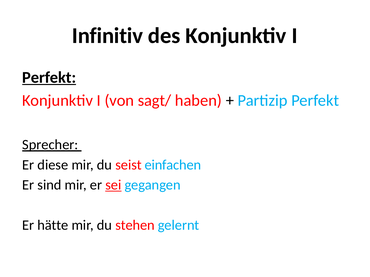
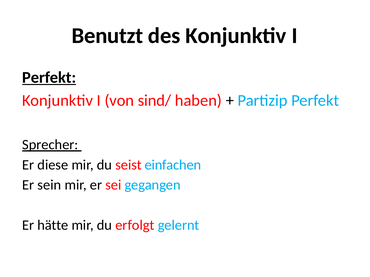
Infinitiv: Infinitiv -> Benutzt (107, 36)
sagt/: sagt/ -> sind/ (155, 101)
sind: sind -> sein (49, 185)
sei underline: present -> none (113, 185)
stehen: stehen -> erfolgt (135, 226)
